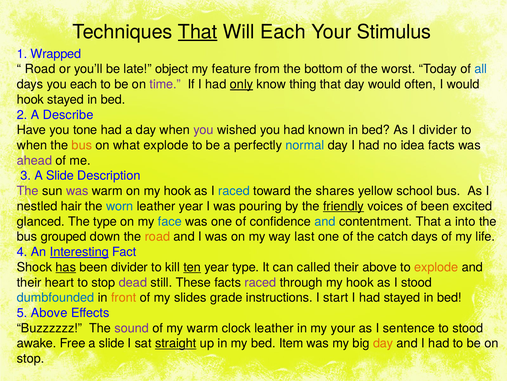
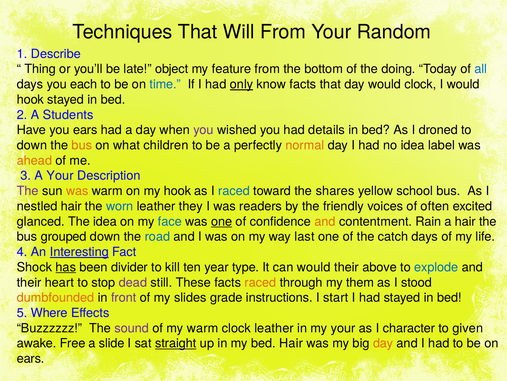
That underline: present -> none (198, 32)
Will Each: Each -> From (283, 32)
Stimulus: Stimulus -> Random (394, 32)
Wrapped: Wrapped -> Describe (56, 54)
Road: Road -> Thing (40, 69)
worst: worst -> doing (398, 69)
time colour: purple -> blue (165, 84)
know thing: thing -> facts (303, 84)
would often: often -> clock (420, 84)
Describe: Describe -> Students (68, 115)
you tone: tone -> ears (85, 130)
known: known -> details (327, 130)
I divider: divider -> droned (438, 130)
when: when -> down (32, 145)
what explode: explode -> children (166, 145)
normal colour: blue -> orange (305, 145)
idea facts: facts -> label (441, 145)
ahead colour: purple -> orange (34, 160)
3 A Slide: Slide -> Your (60, 175)
was colour: purple -> orange (77, 191)
leather year: year -> they (191, 206)
pouring: pouring -> readers (261, 206)
friendly underline: present -> none (343, 206)
of been: been -> often (435, 206)
The type: type -> idea (105, 221)
one underline: none -> present (222, 221)
and colour: blue -> orange (325, 221)
contentment That: That -> Rain (428, 221)
a into: into -> hair (465, 221)
road colour: orange -> blue (157, 236)
ten underline: present -> none (192, 267)
can called: called -> would (314, 267)
explode colour: orange -> blue (436, 267)
raced colour: purple -> orange (260, 282)
through my hook: hook -> them (360, 282)
dumbfounded colour: blue -> orange (56, 297)
front colour: orange -> purple (124, 297)
5 Above: Above -> Where (49, 312)
sentence: sentence -> character (409, 328)
to stood: stood -> given (468, 328)
bed Item: Item -> Hair (291, 343)
stop: stop -> ears (31, 358)
